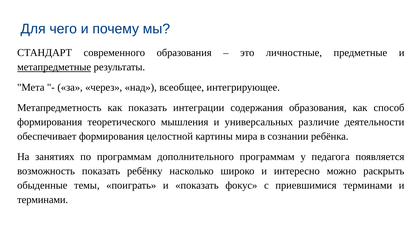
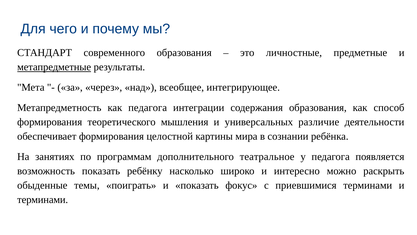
как показать: показать -> педагога (148, 107)
дополнительного программам: программам -> театральное (267, 156)
